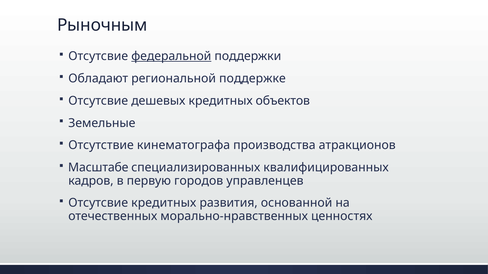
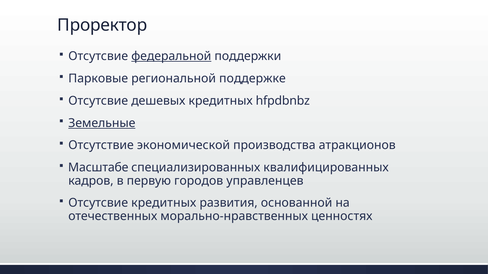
Рыночным: Рыночным -> Проректор (102, 25)
Обладают: Обладают -> Парковые (98, 79)
объектов: объектов -> hfpdbnbz (283, 101)
Земельные underline: none -> present (102, 123)
кинематографа: кинематографа -> экономической (183, 146)
